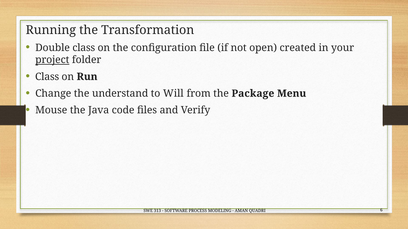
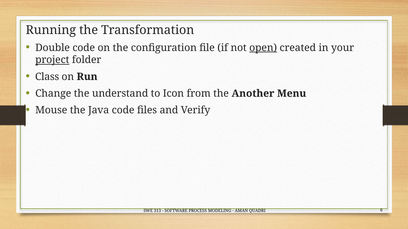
Double class: class -> code (84, 48)
open underline: none -> present (263, 48)
Will: Will -> Icon (173, 94)
Package: Package -> Another (253, 94)
